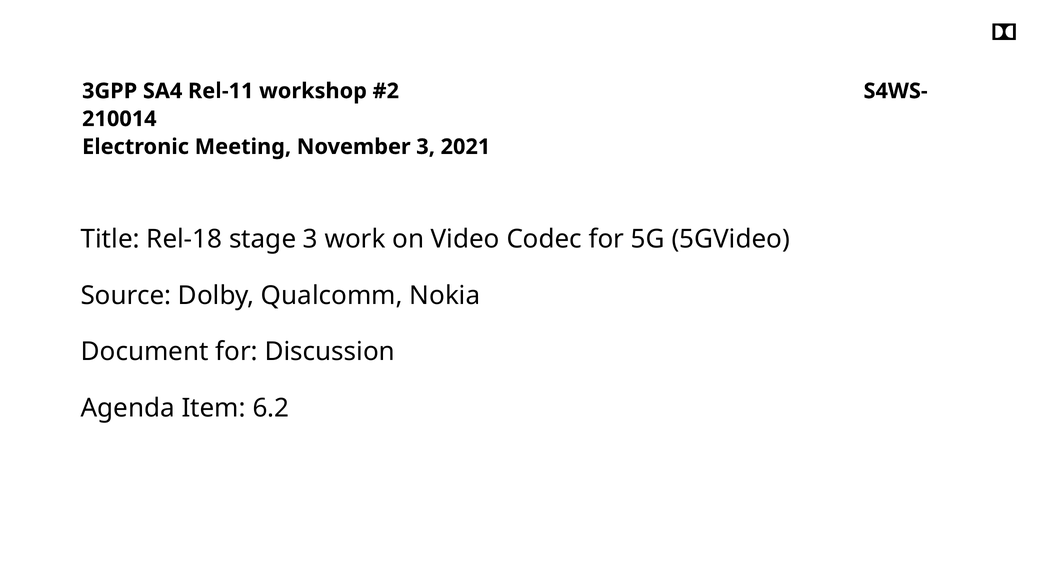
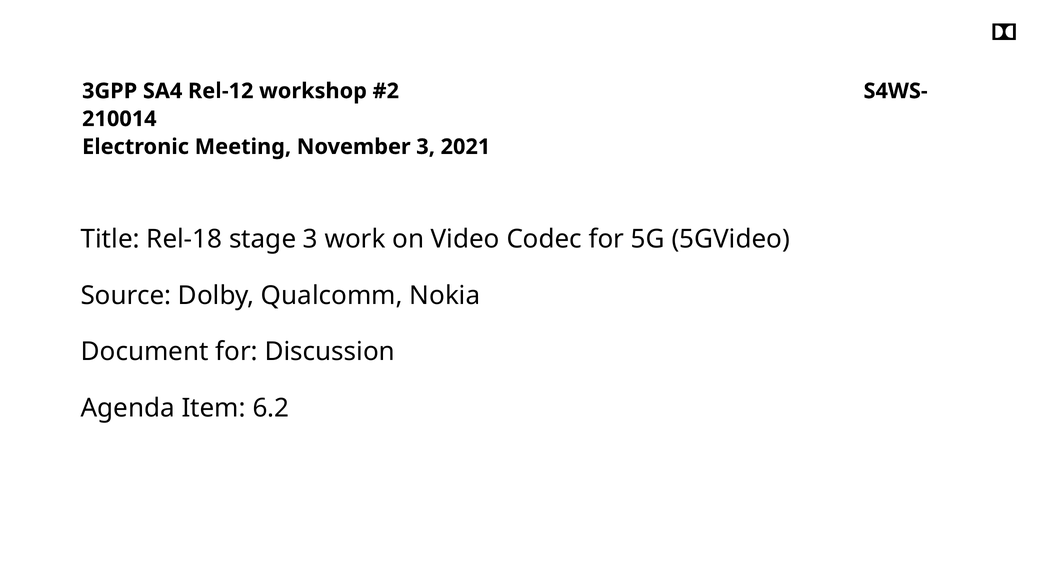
Rel-11: Rel-11 -> Rel-12 (221, 91)
